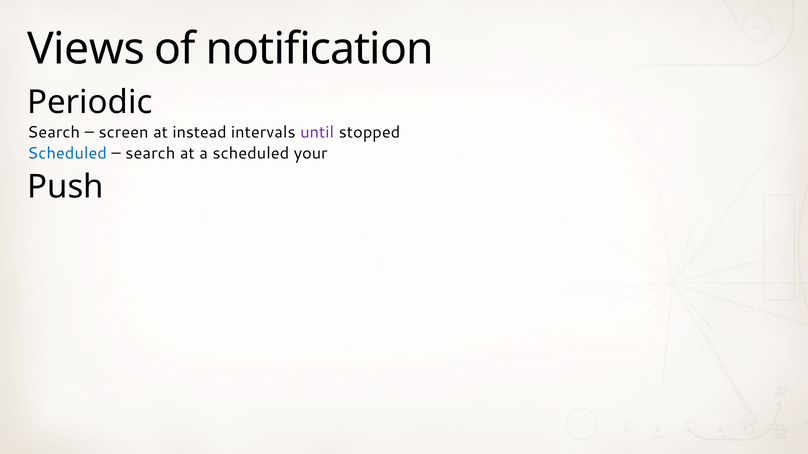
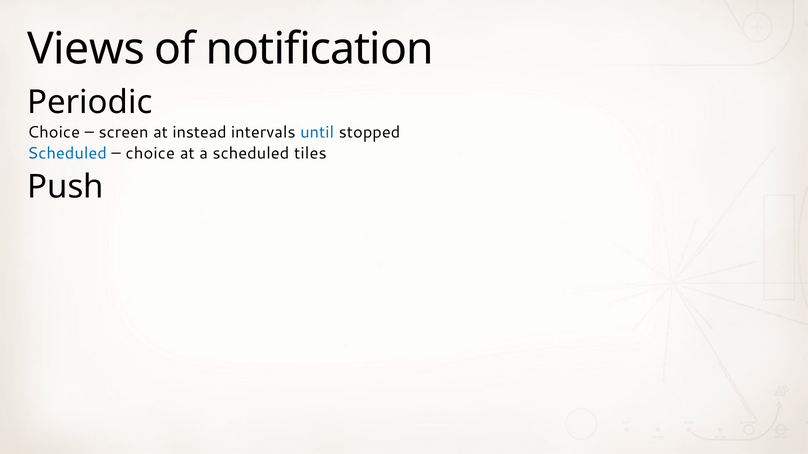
Search: Search -> Choice (54, 132)
until colour: purple -> blue (317, 132)
search: search -> choice (150, 154)
your: your -> tiles (310, 154)
